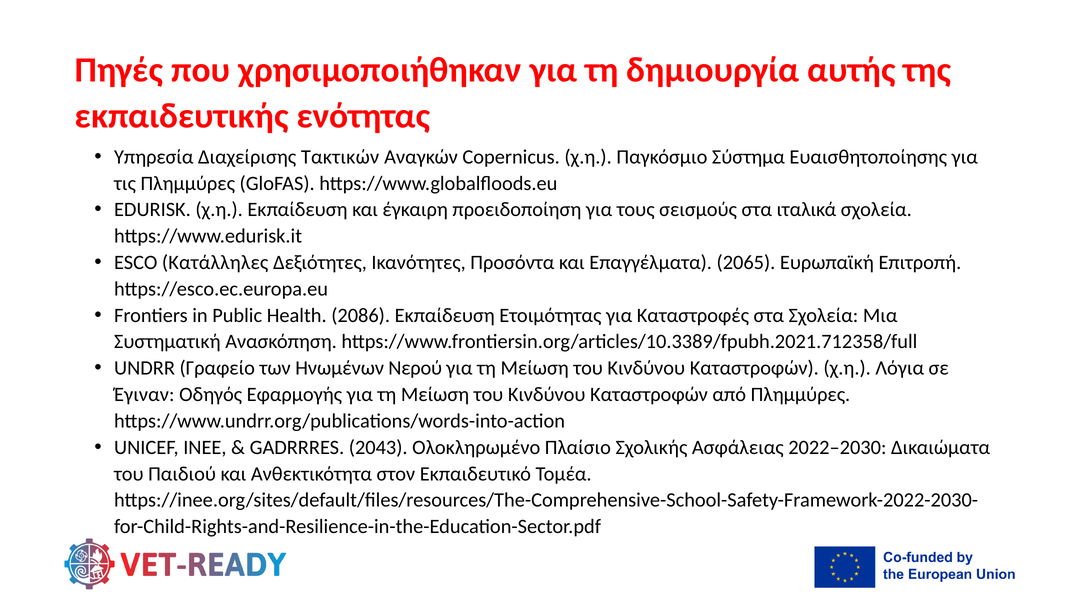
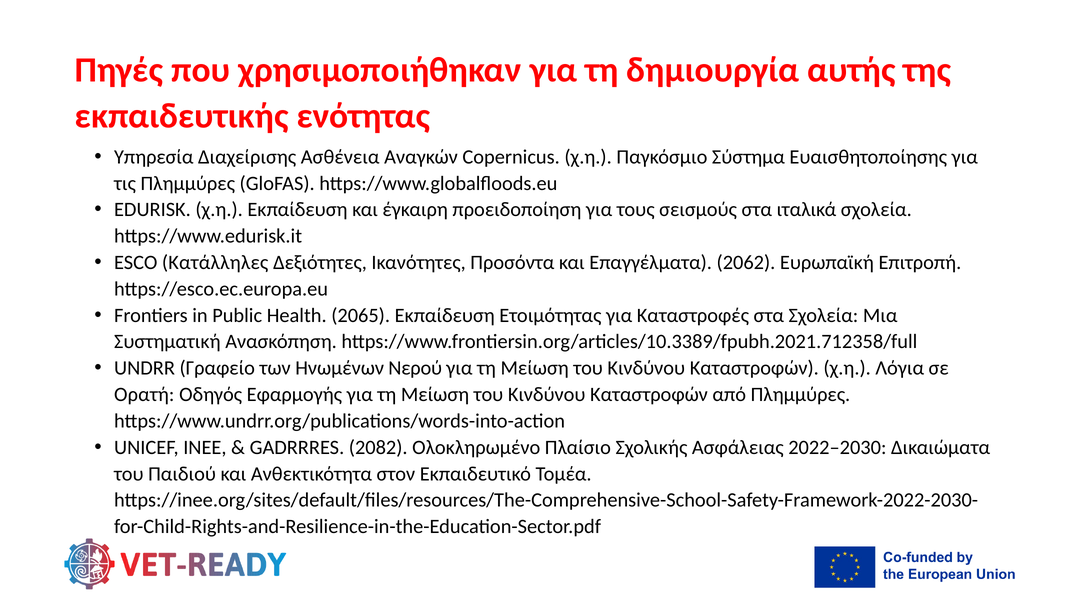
Τακτικών: Τακτικών -> Ασθένεια (340, 157)
2065: 2065 -> 2062 (746, 263)
2086: 2086 -> 2065 (361, 316)
Έγιναν: Έγιναν -> Ορατή (144, 395)
2043: 2043 -> 2082 (378, 448)
